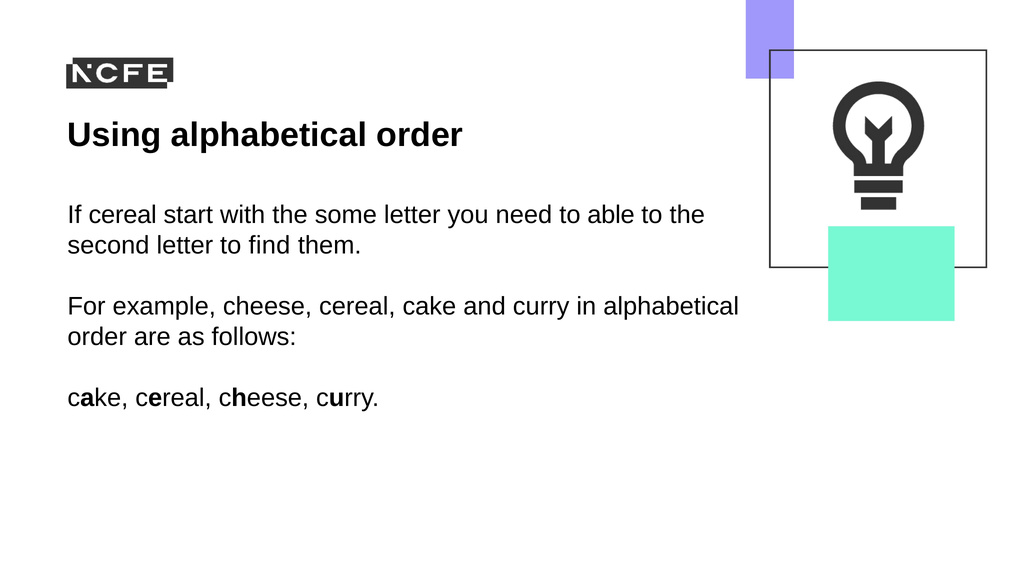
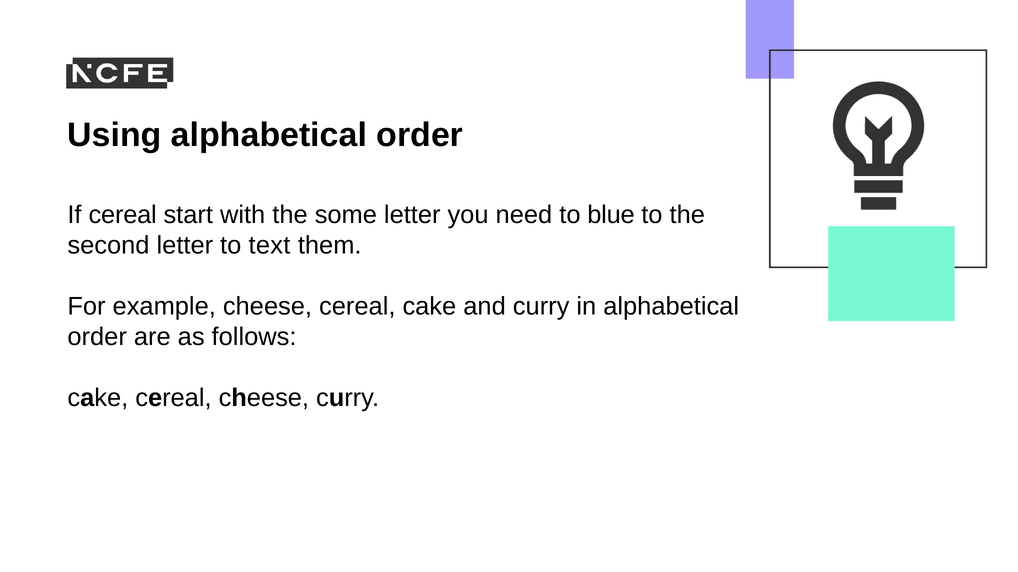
able: able -> blue (611, 215)
find: find -> text (269, 246)
